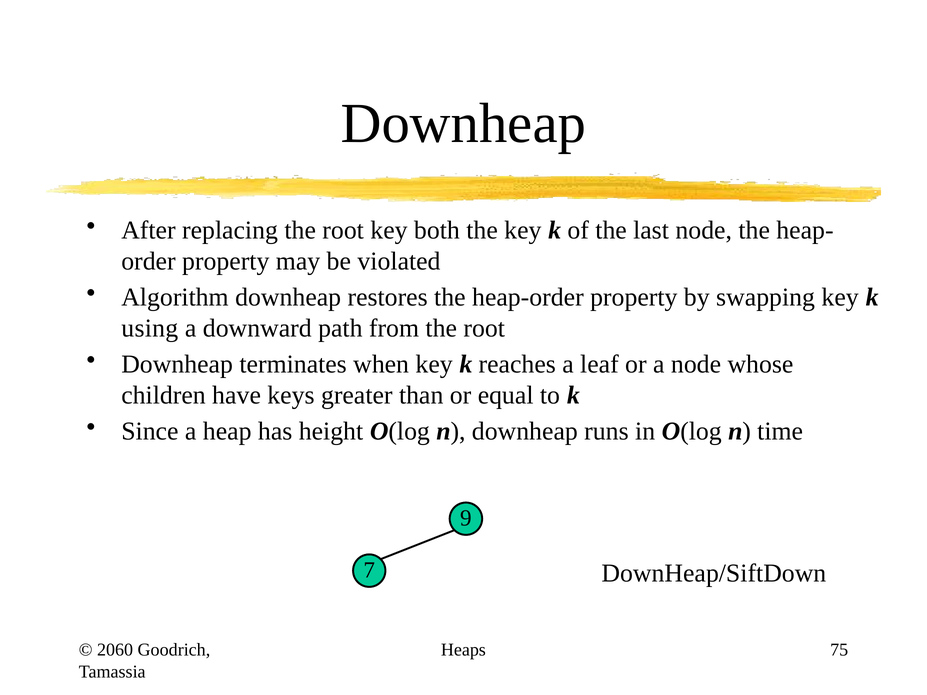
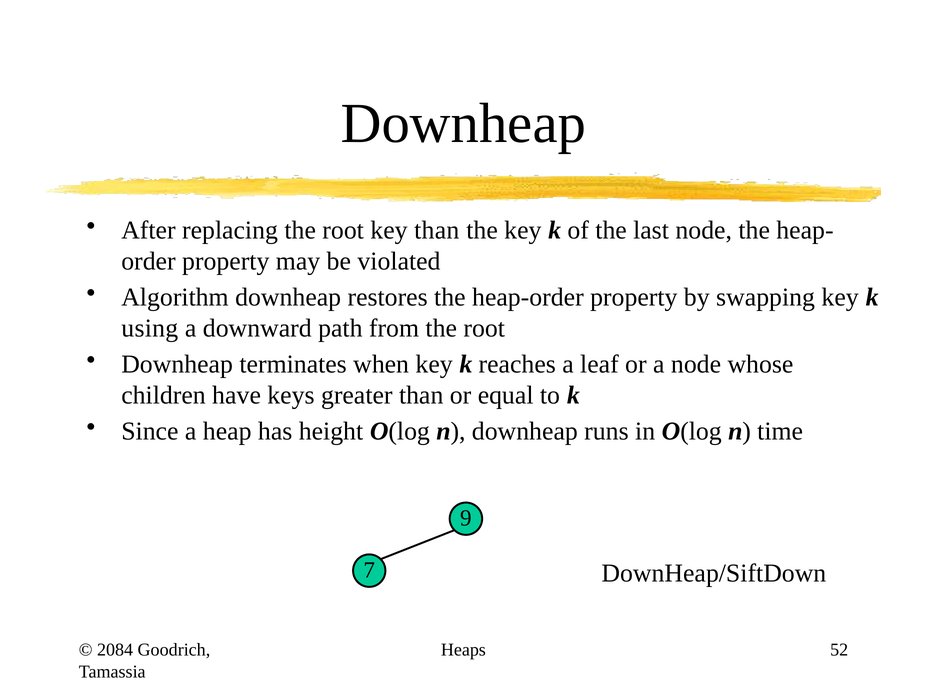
key both: both -> than (437, 230)
2060: 2060 -> 2084 (115, 650)
75: 75 -> 52 (839, 650)
